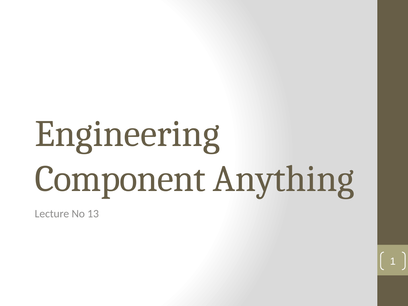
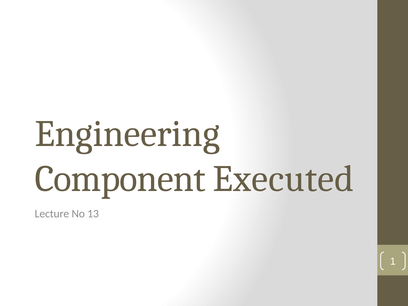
Anything: Anything -> Executed (283, 179)
